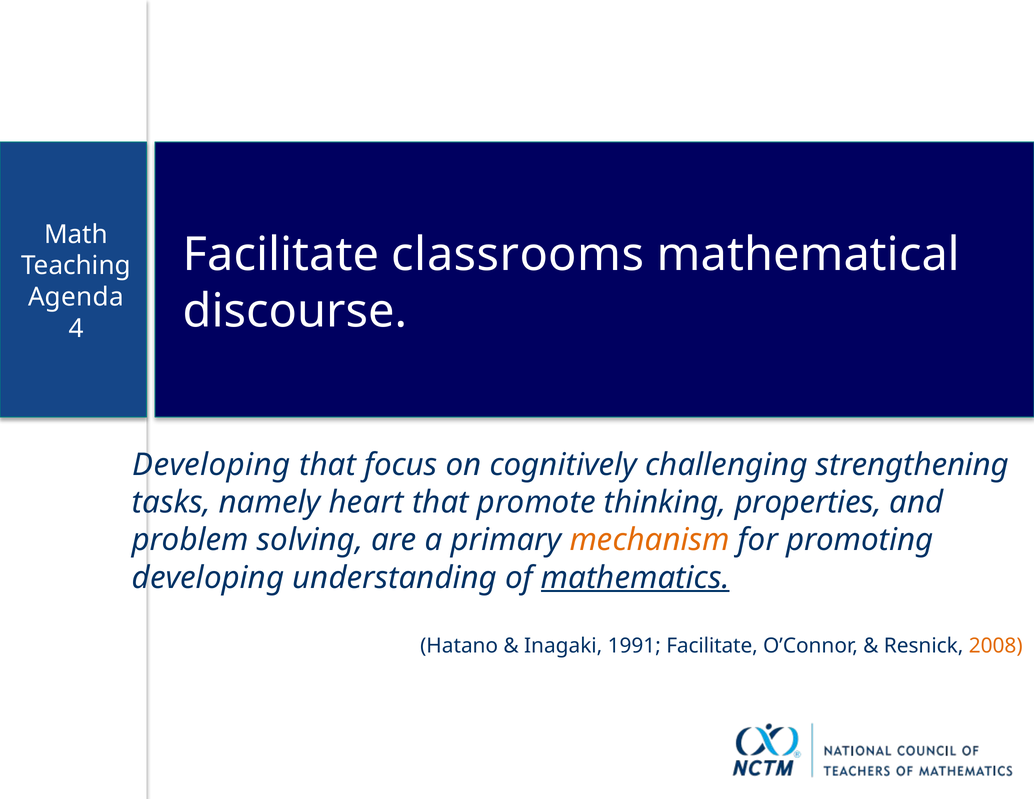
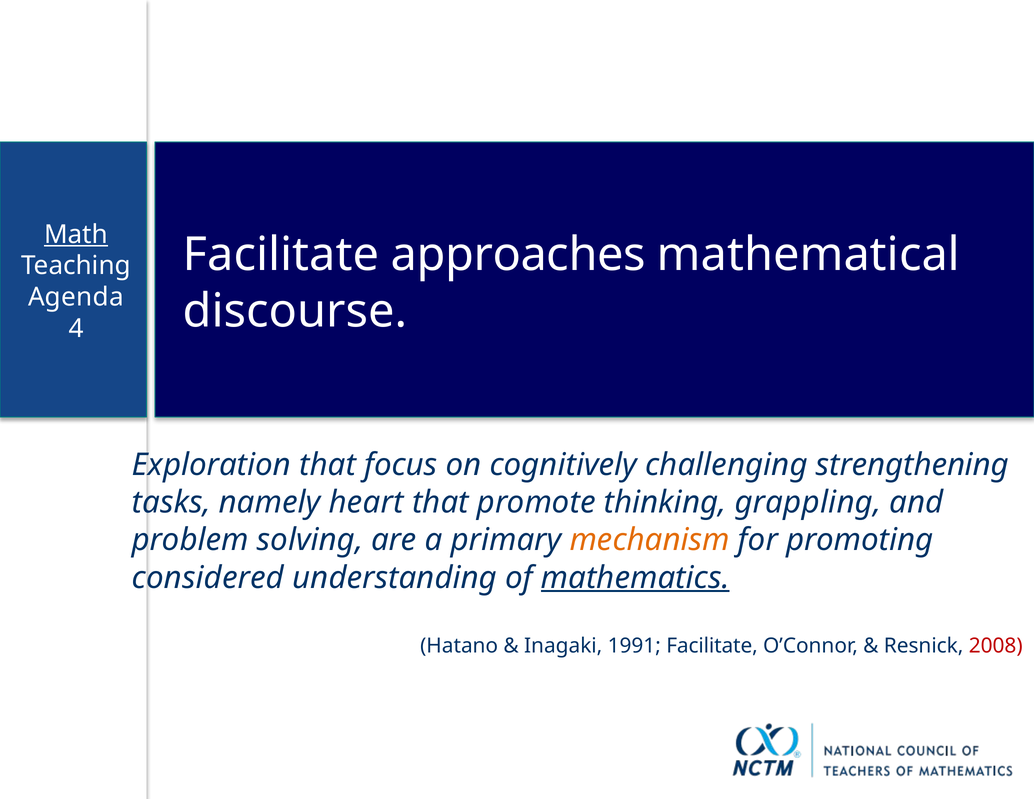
Math underline: none -> present (76, 234)
classrooms: classrooms -> approaches (518, 255)
Developing: Developing -> Exploration (212, 465)
properties: properties -> grappling (808, 503)
developing: developing -> considered (208, 578)
2008 colour: orange -> red (996, 646)
